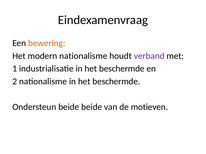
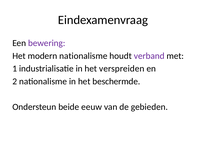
bewering colour: orange -> purple (47, 43)
industrialisatie in het beschermde: beschermde -> verspreiden (122, 69)
beide beide: beide -> eeuw (92, 107)
motieven: motieven -> gebieden (149, 107)
